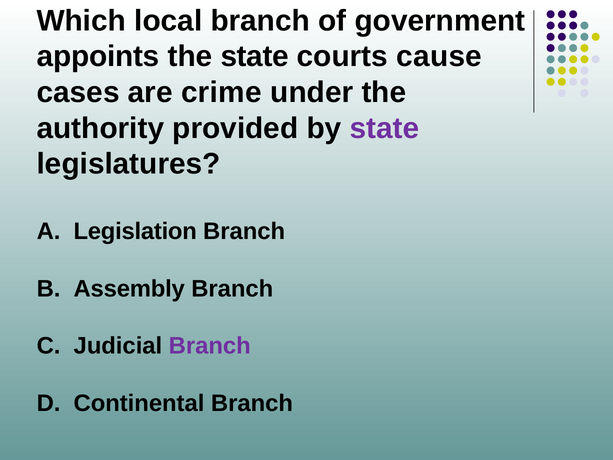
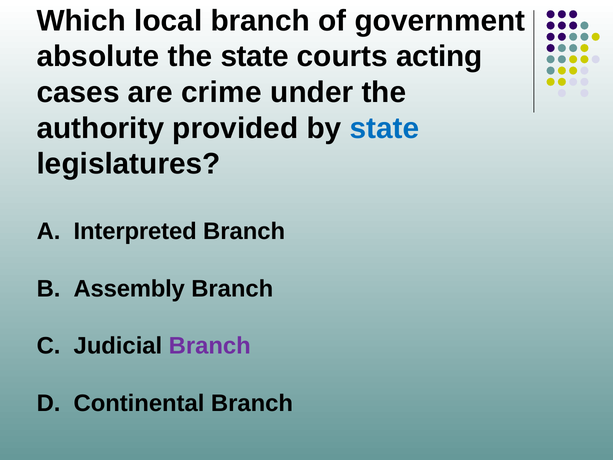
appoints: appoints -> absolute (98, 57)
cause: cause -> acting (439, 57)
state colour: purple -> blue (384, 128)
Legislation: Legislation -> Interpreted (135, 231)
